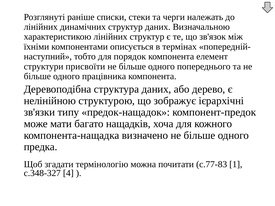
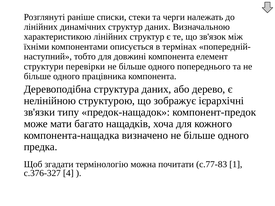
порядок: порядок -> довжині (130, 57)
присвоїти: присвоїти -> перевірки (85, 67)
с.348-327: с.348-327 -> с.376-327 (42, 173)
